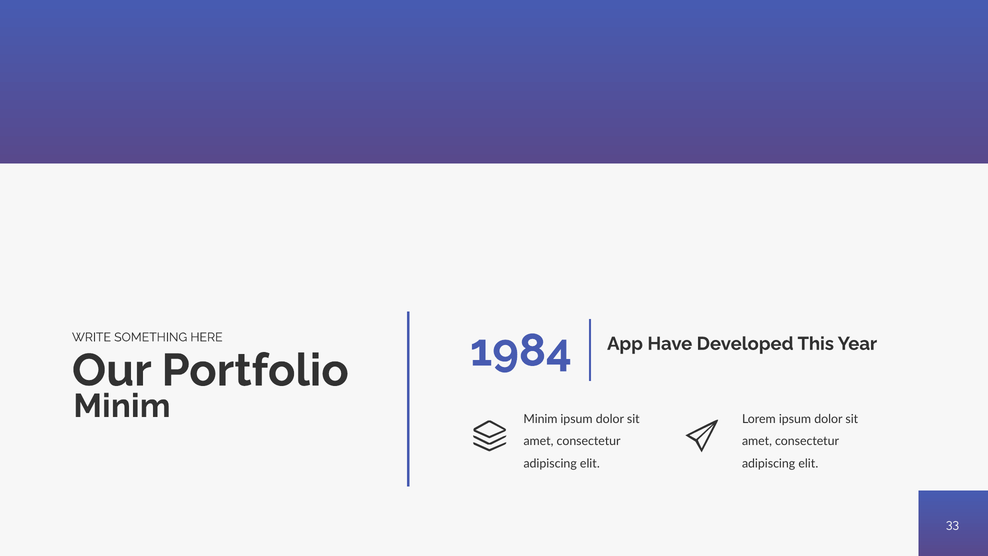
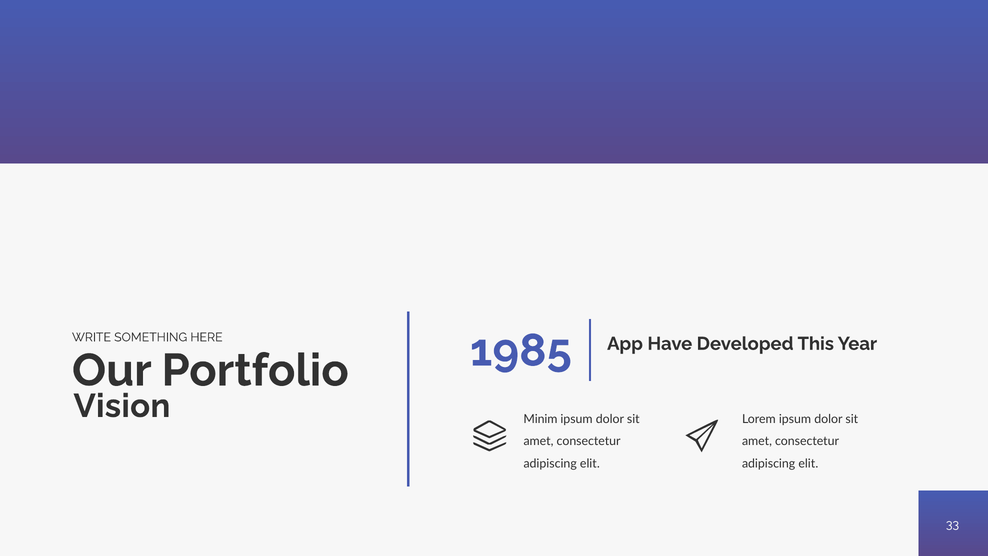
1984: 1984 -> 1985 (521, 350)
Minim: Minim -> Vision (122, 406)
